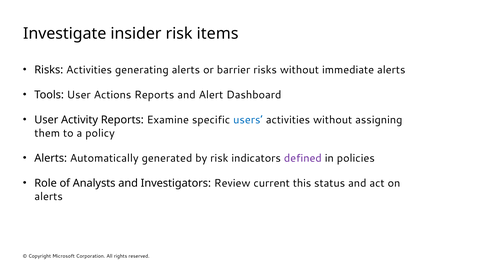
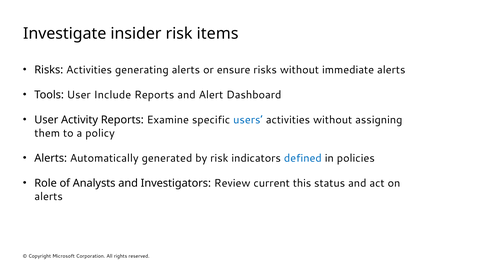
barrier: barrier -> ensure (234, 70)
Actions: Actions -> Include (112, 95)
defined colour: purple -> blue (303, 158)
